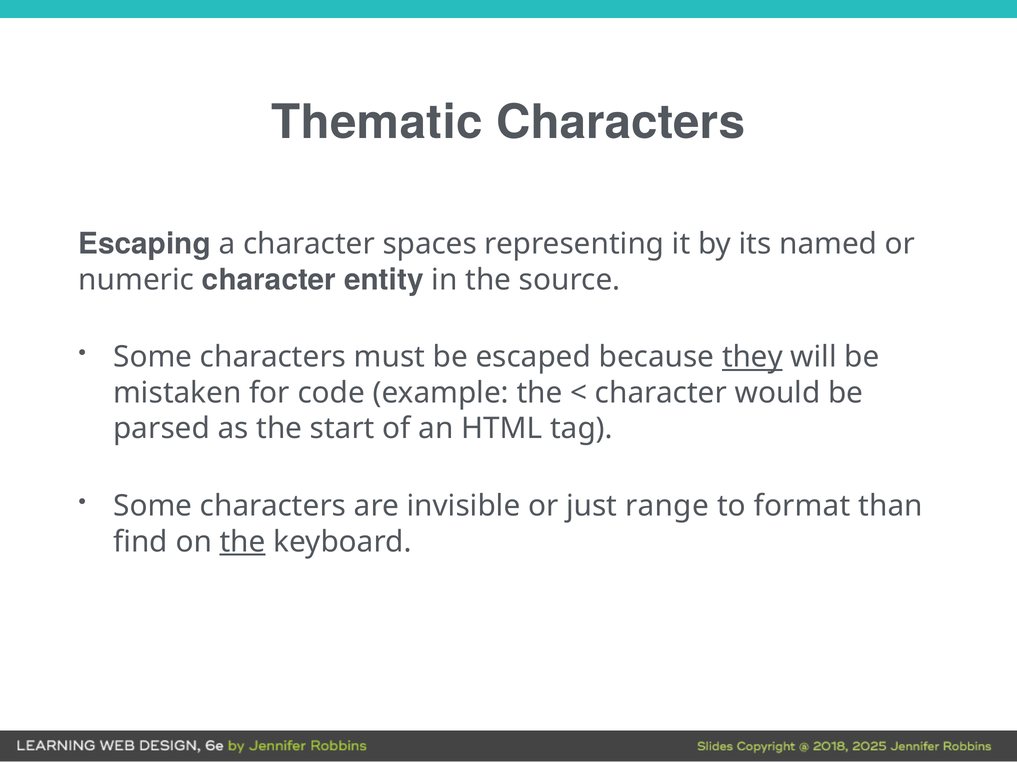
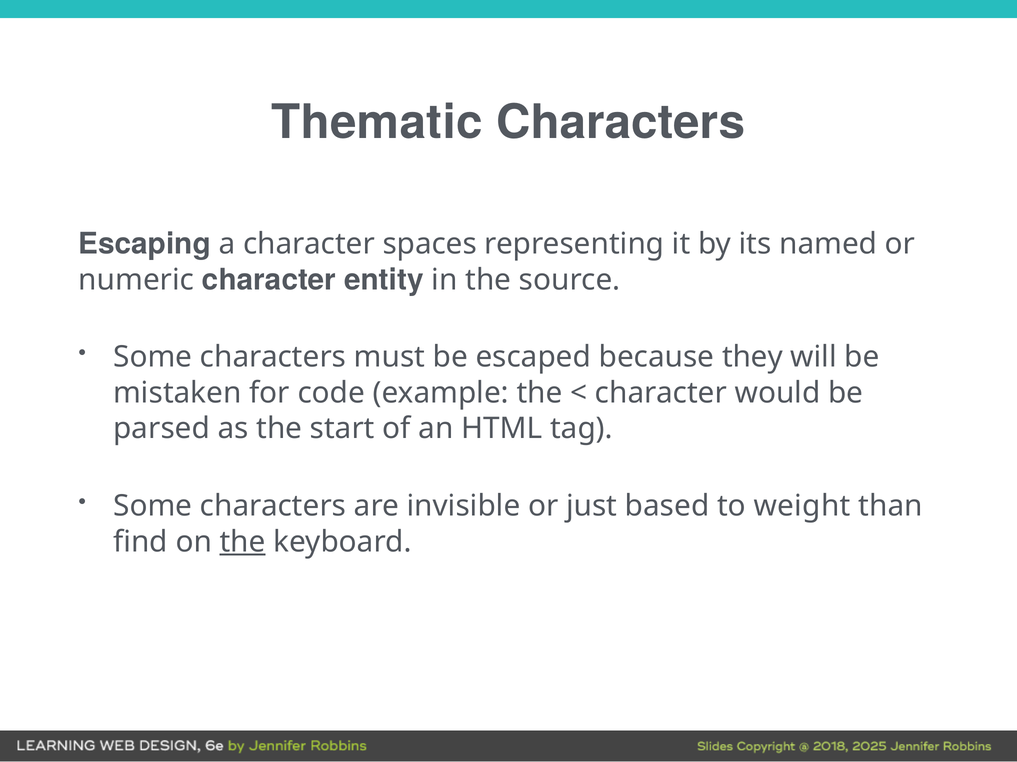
they underline: present -> none (752, 357)
range: range -> based (667, 506)
format: format -> weight (802, 506)
